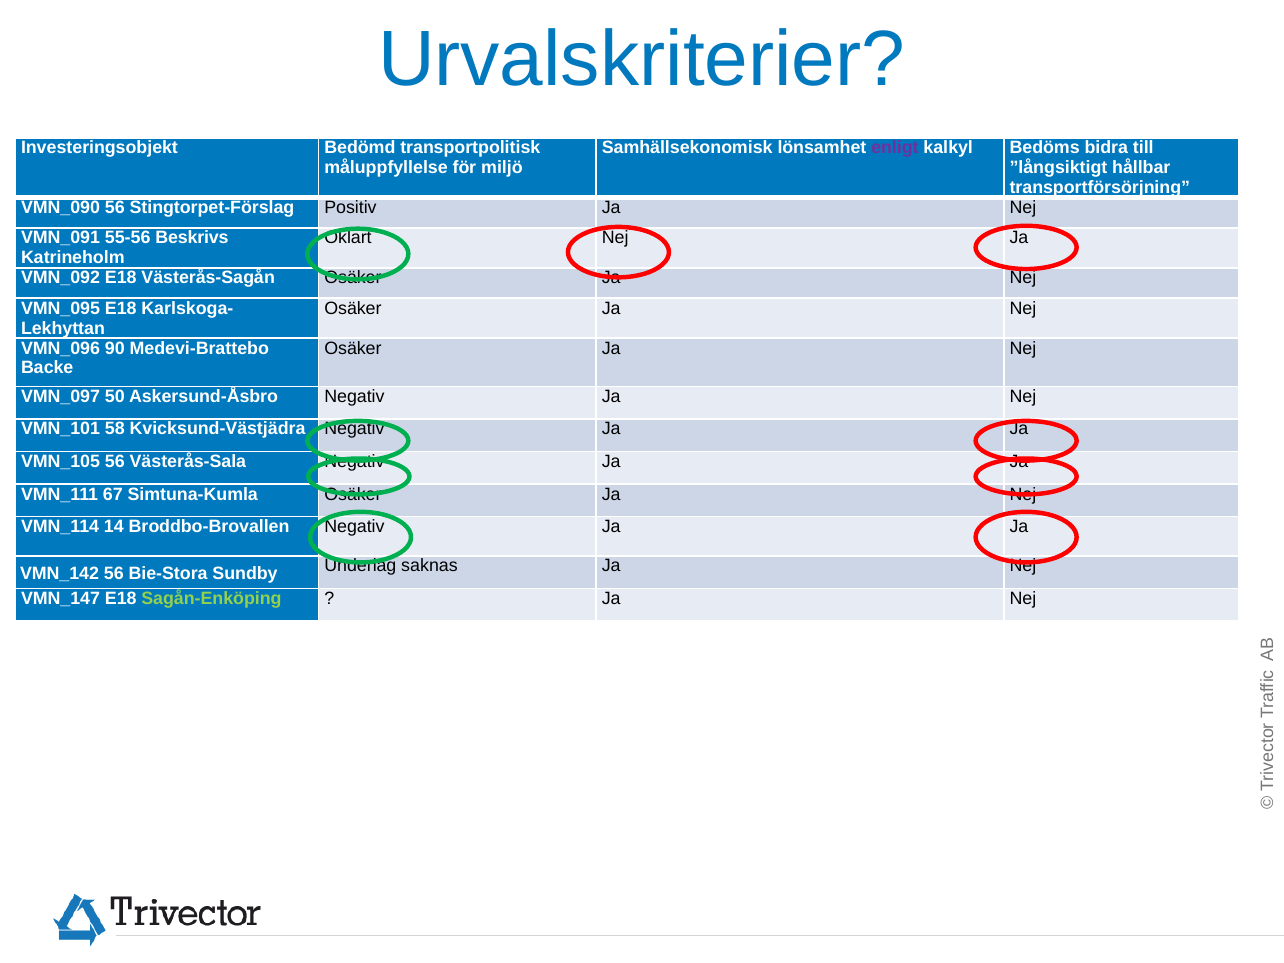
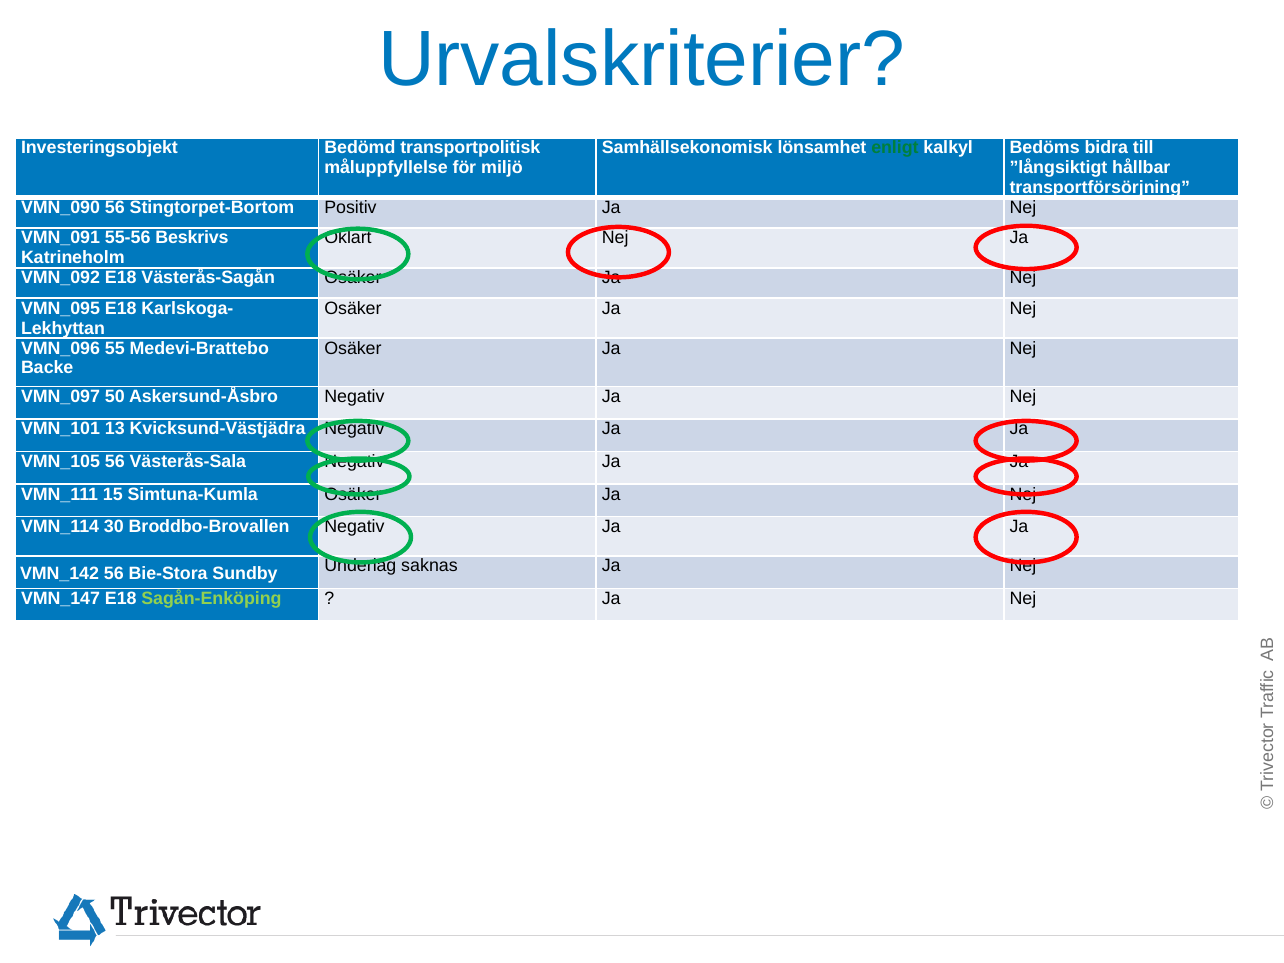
enligt colour: purple -> green (895, 148)
Stingtorpet-Förslag: Stingtorpet-Förslag -> Stingtorpet-Bortom (212, 208)
90: 90 -> 55 (115, 348)
58: 58 -> 13 (115, 429)
67: 67 -> 15 (113, 494)
14: 14 -> 30 (114, 527)
